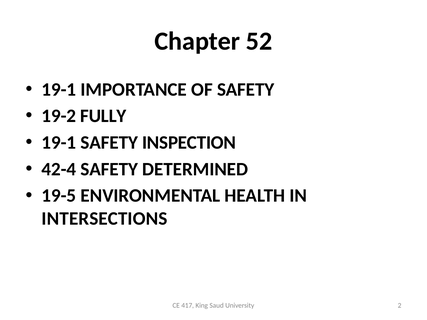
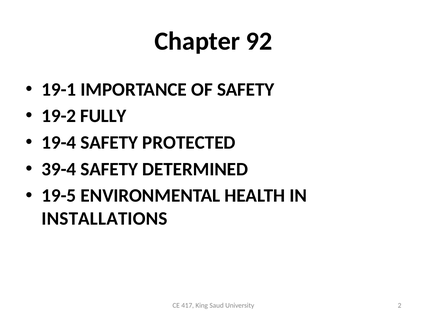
52: 52 -> 92 (259, 41)
19-1: 19-1 -> 19-4 (59, 143)
INSPECTION: INSPECTION -> PROTECTED (189, 143)
42-4: 42-4 -> 39-4 (59, 169)
INTERSECTIONS: INTERSECTIONS -> INSTALLATIONS (105, 219)
